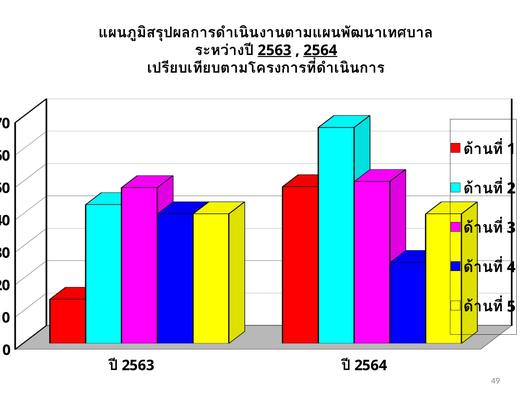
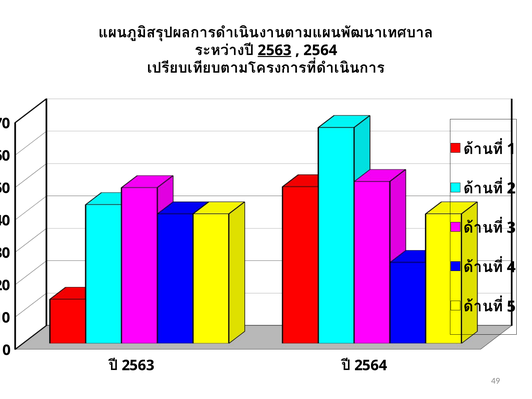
2564 underline: present -> none (320, 50)
